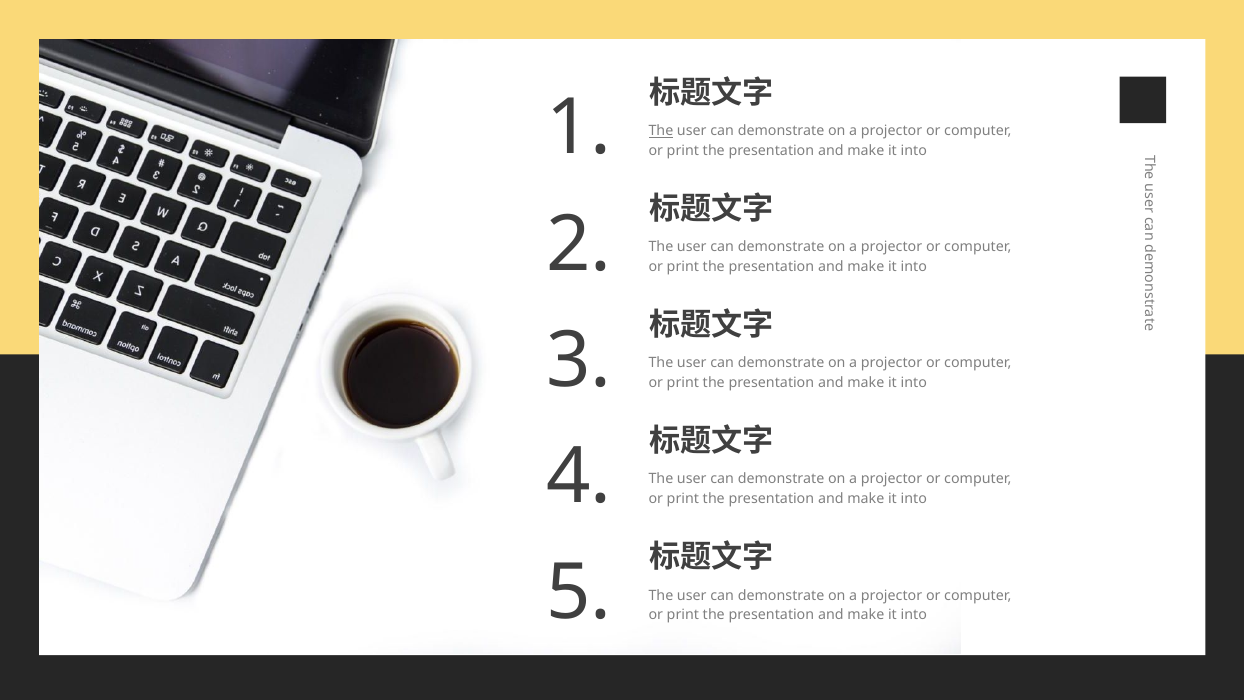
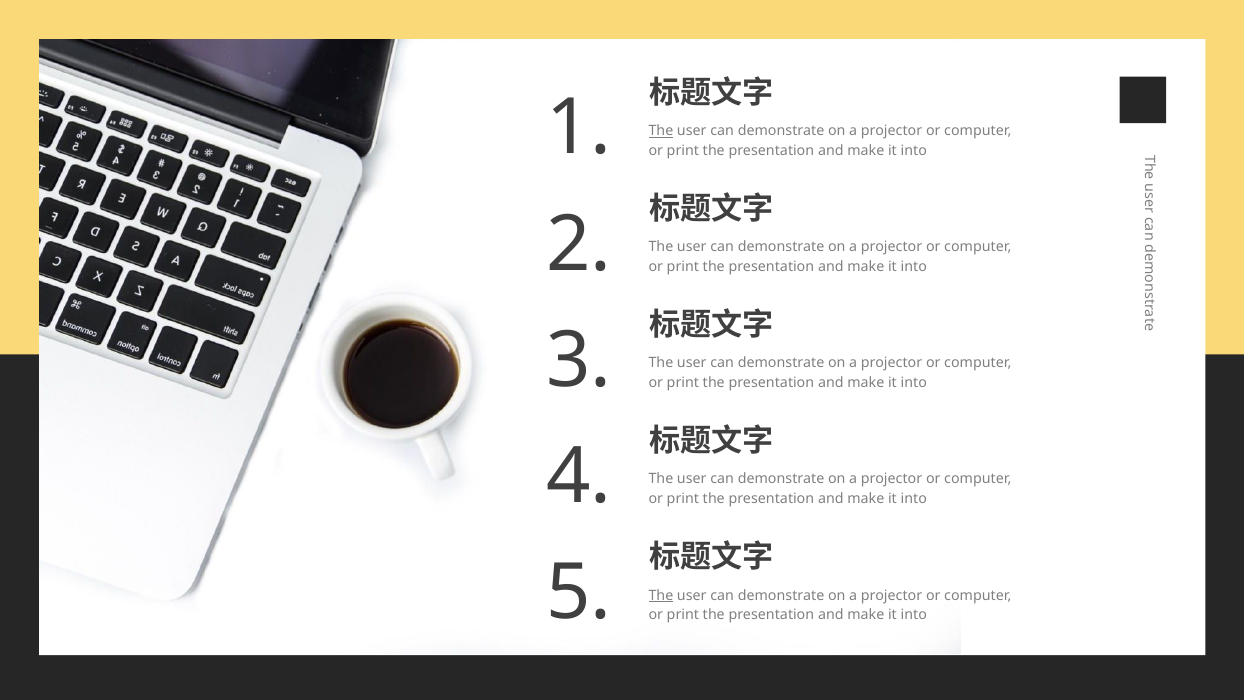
The underline: none -> present (661, 595)
